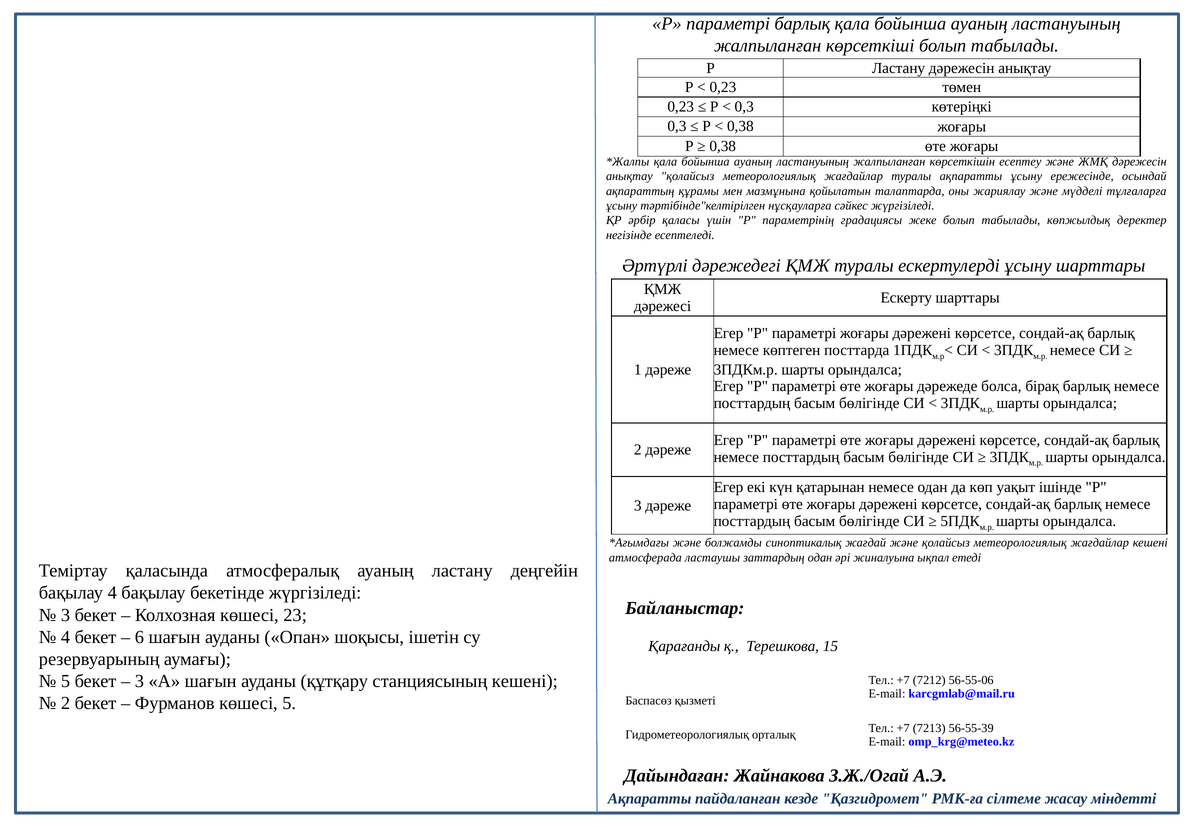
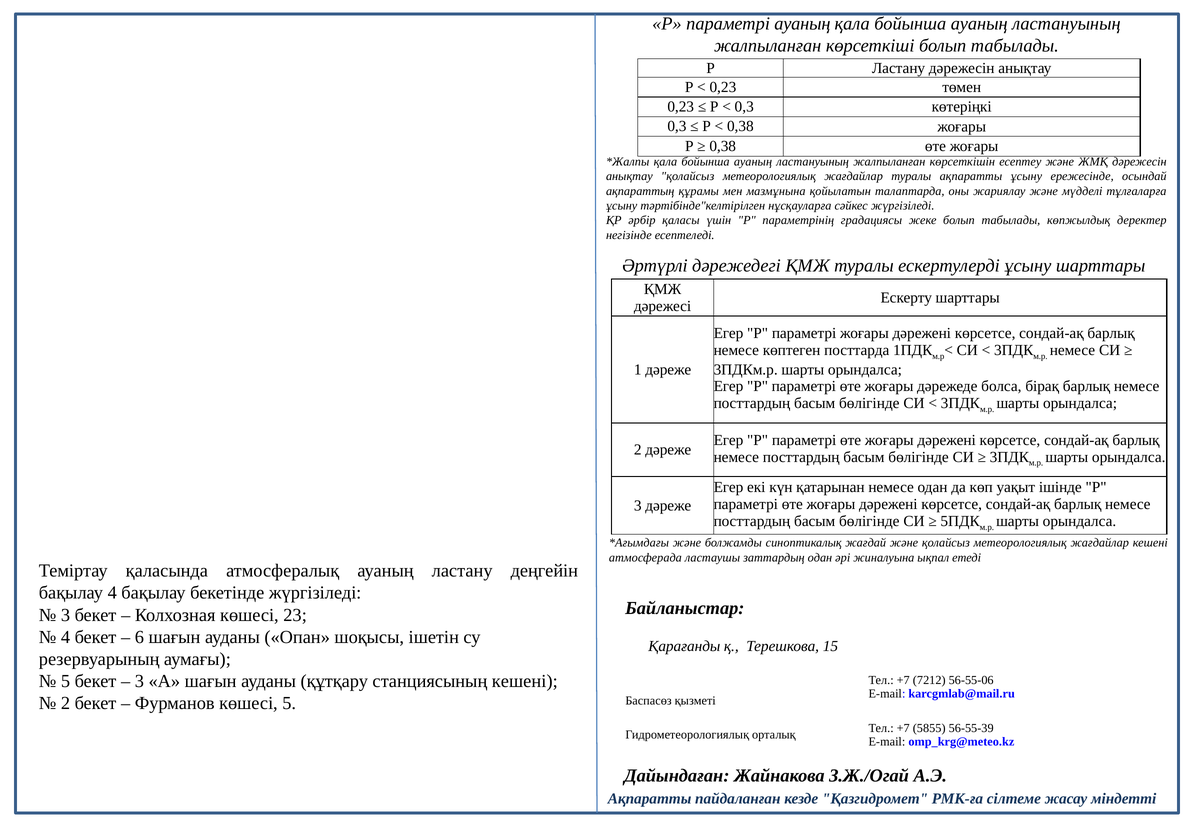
параметрі барлық: барлық -> ауаның (802, 23)
7213: 7213 -> 5855 (929, 728)
